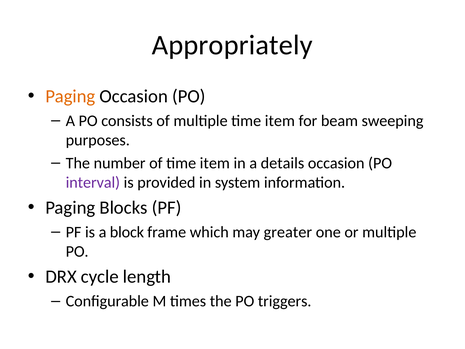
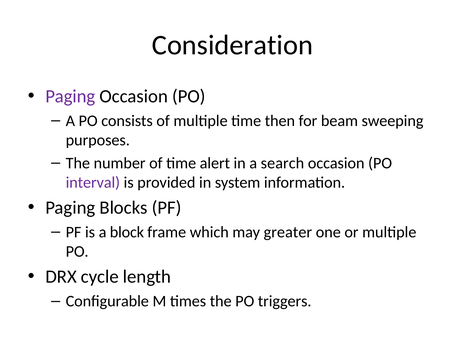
Appropriately: Appropriately -> Consideration (232, 45)
Paging colour: orange -> purple (70, 96)
multiple time item: item -> then (280, 121)
of time item: item -> alert (215, 163)
details: details -> search (282, 163)
